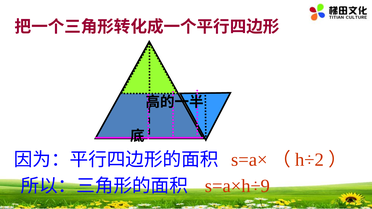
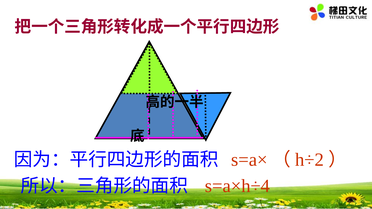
s=a×h÷9: s=a×h÷9 -> s=a×h÷4 (237, 186)
